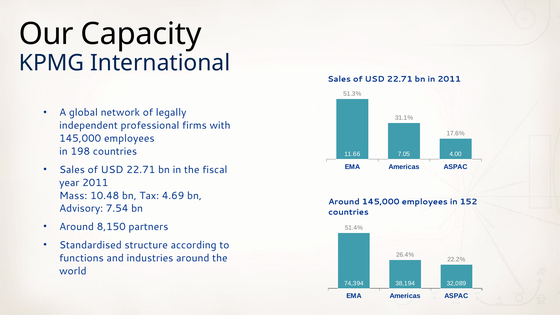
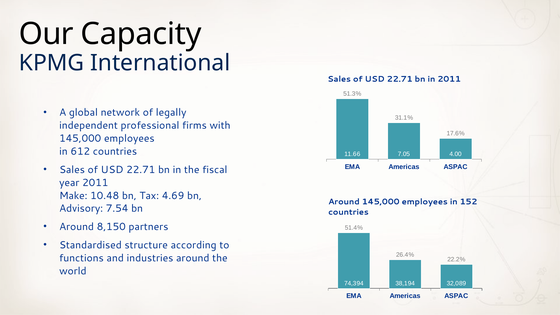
198: 198 -> 612 (80, 151)
Mass: Mass -> Make (73, 196)
